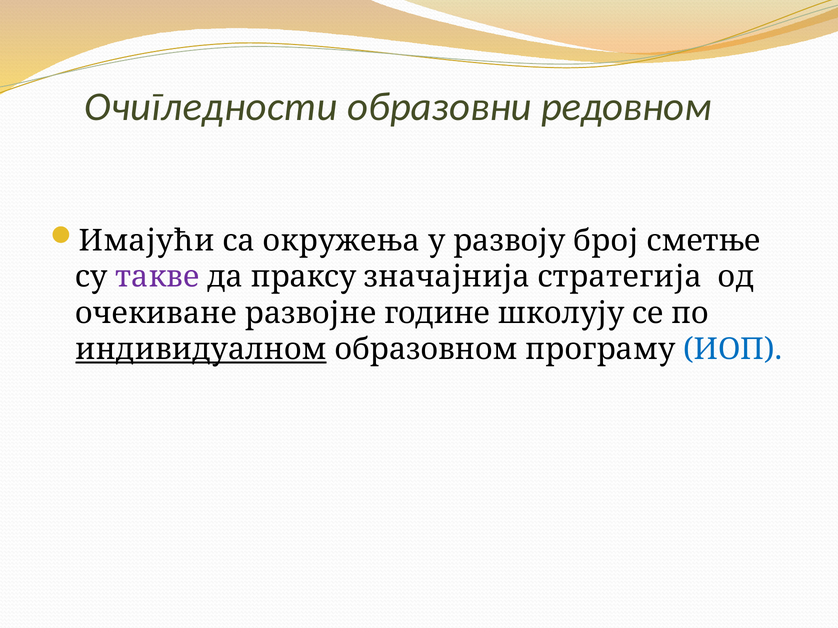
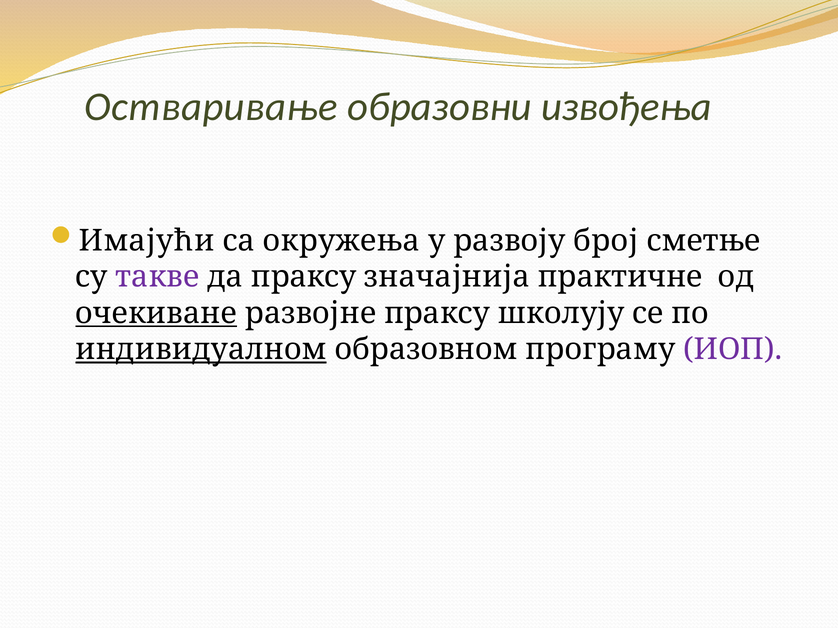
Очигледности: Очигледности -> Остваривање (211, 107)
редовном: редовном -> извођења (626, 107)
стратегија: стратегија -> практичне (620, 277)
очекиване underline: none -> present (156, 313)
развојне године: године -> праксу (437, 313)
ИОП colour: blue -> purple (733, 350)
